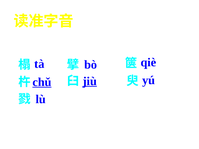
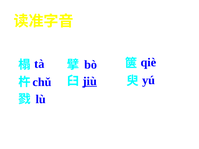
chǔ underline: present -> none (42, 82)
